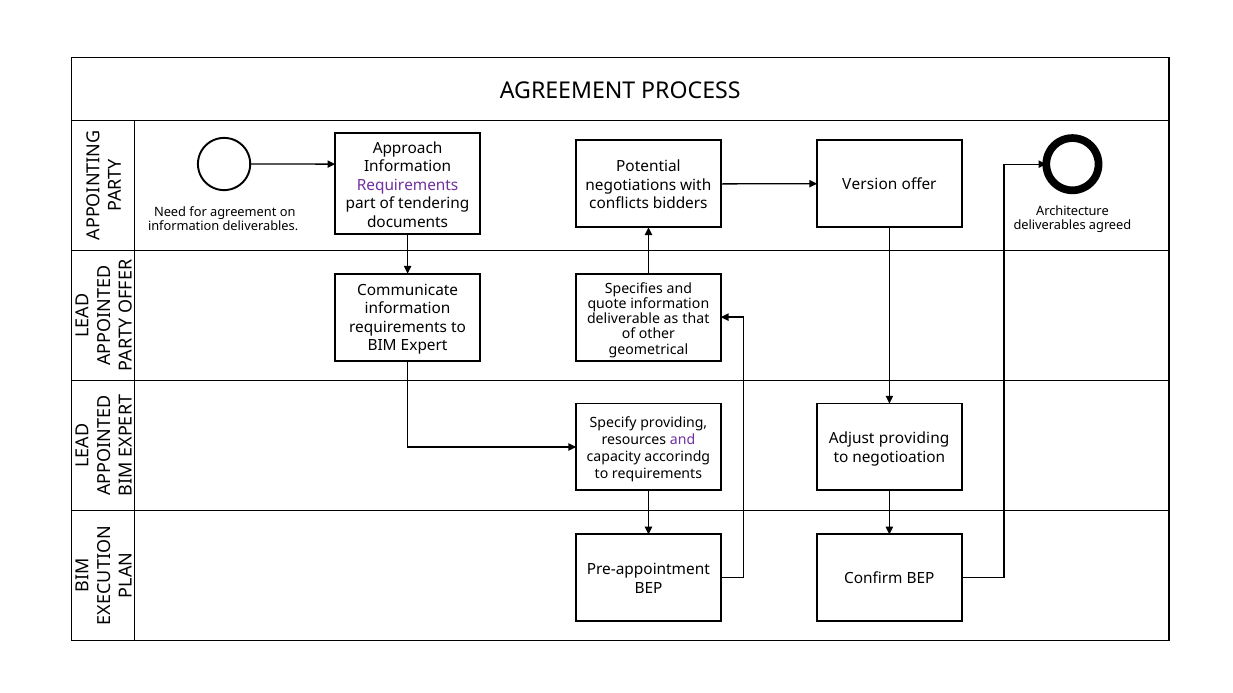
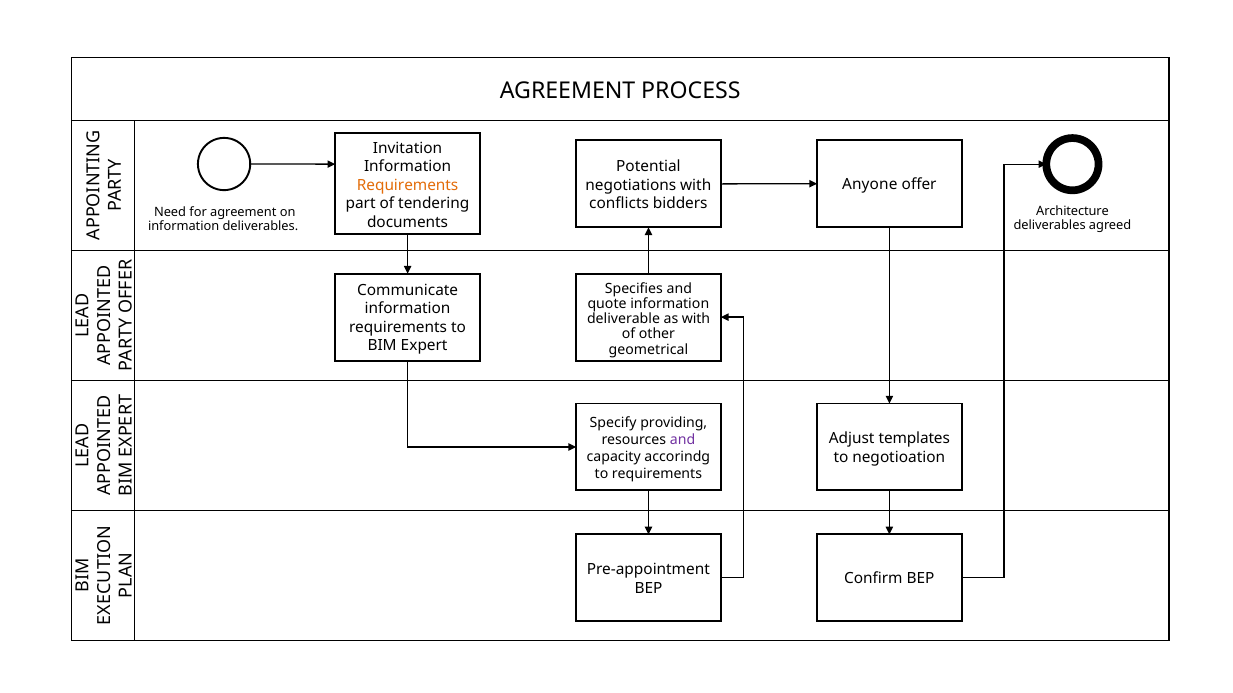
Approach: Approach -> Invitation (408, 148)
Version: Version -> Anyone (870, 185)
Requirements colour: purple -> orange (408, 185)
as that: that -> with (696, 319)
Adjust providing: providing -> templates (914, 439)
